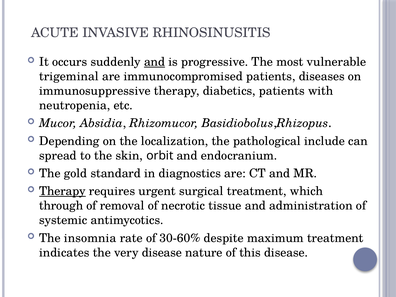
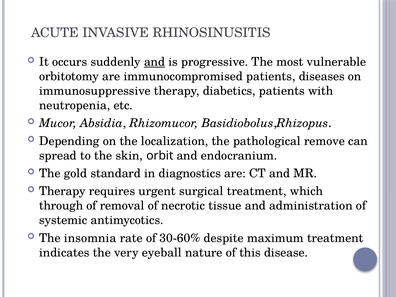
trigeminal: trigeminal -> orbitotomy (69, 76)
include: include -> remove (324, 141)
Therapy underline: present -> none (62, 191)
very disease: disease -> eyeball (162, 253)
